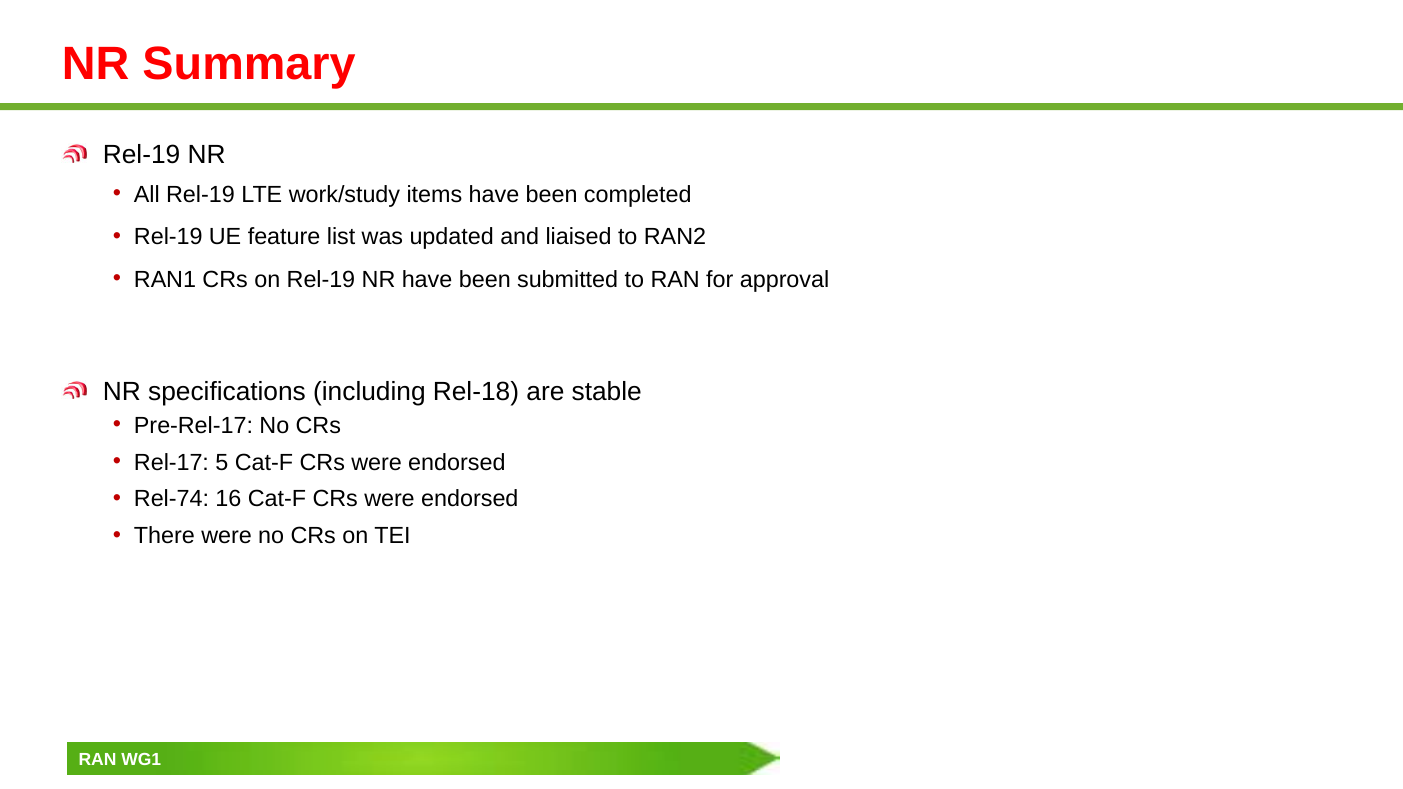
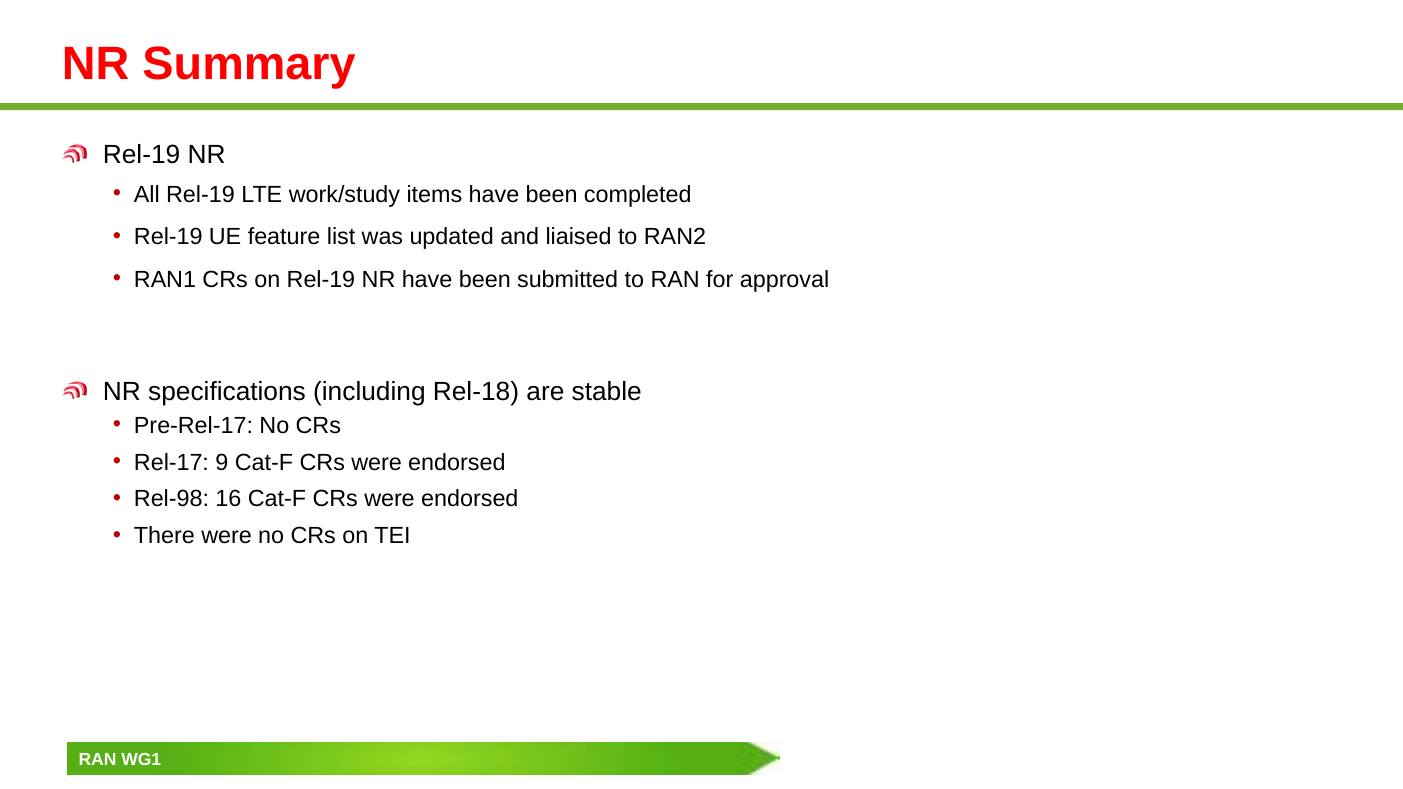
5: 5 -> 9 (222, 463)
Rel-74: Rel-74 -> Rel-98 (171, 499)
